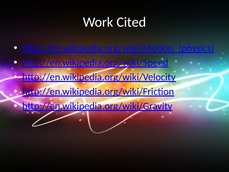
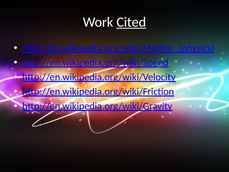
Cited underline: none -> present (131, 22)
